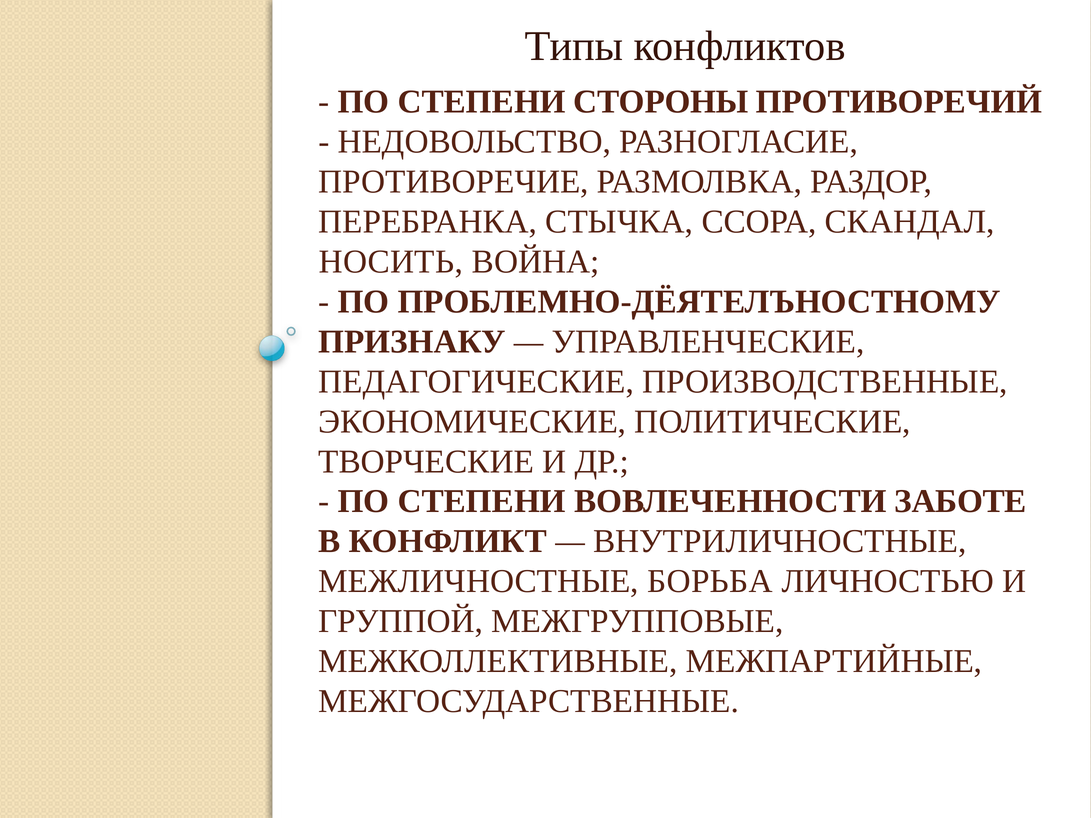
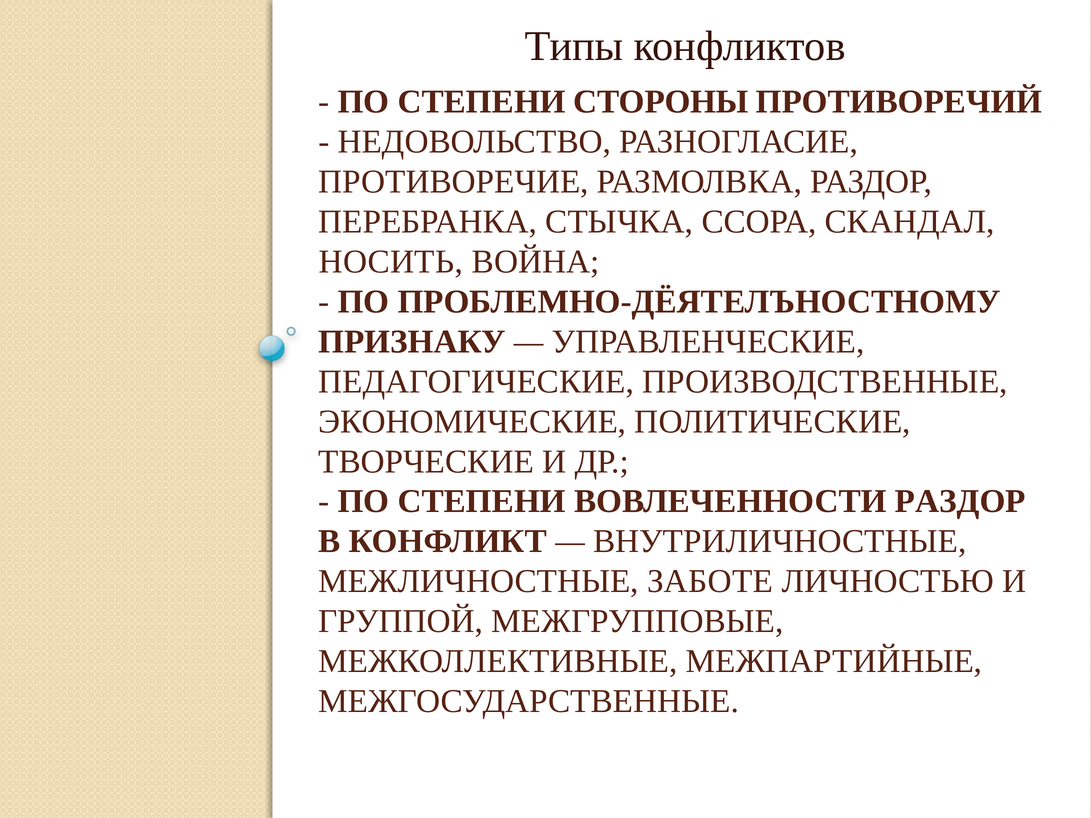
ВОВЛЕЧЕННОСТИ ЗАБОТЕ: ЗАБОТЕ -> РАЗДОР (960, 502)
БОРЬБА: БОРЬБА -> ЗАБОТЕ (710, 582)
